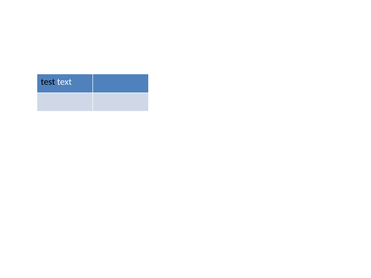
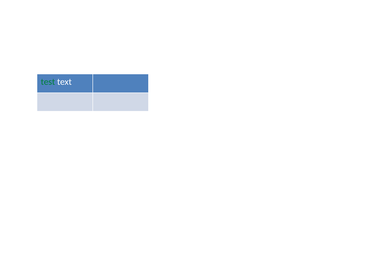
test colour: black -> green (48, 82)
